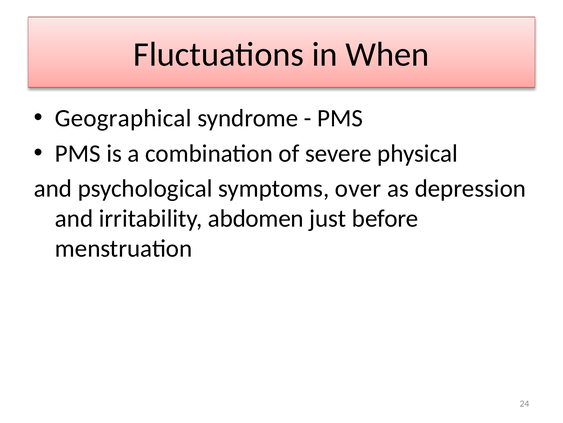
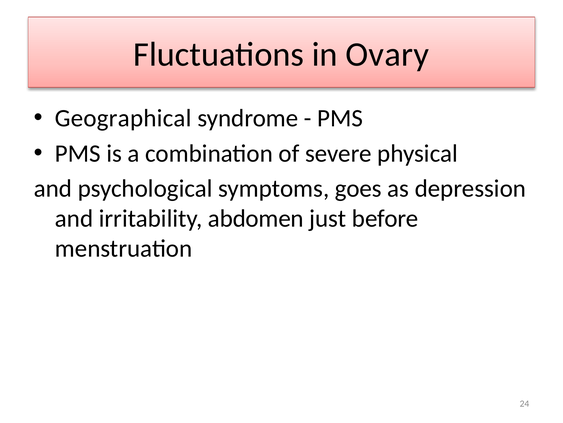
When: When -> Ovary (387, 55)
over: over -> goes (358, 188)
